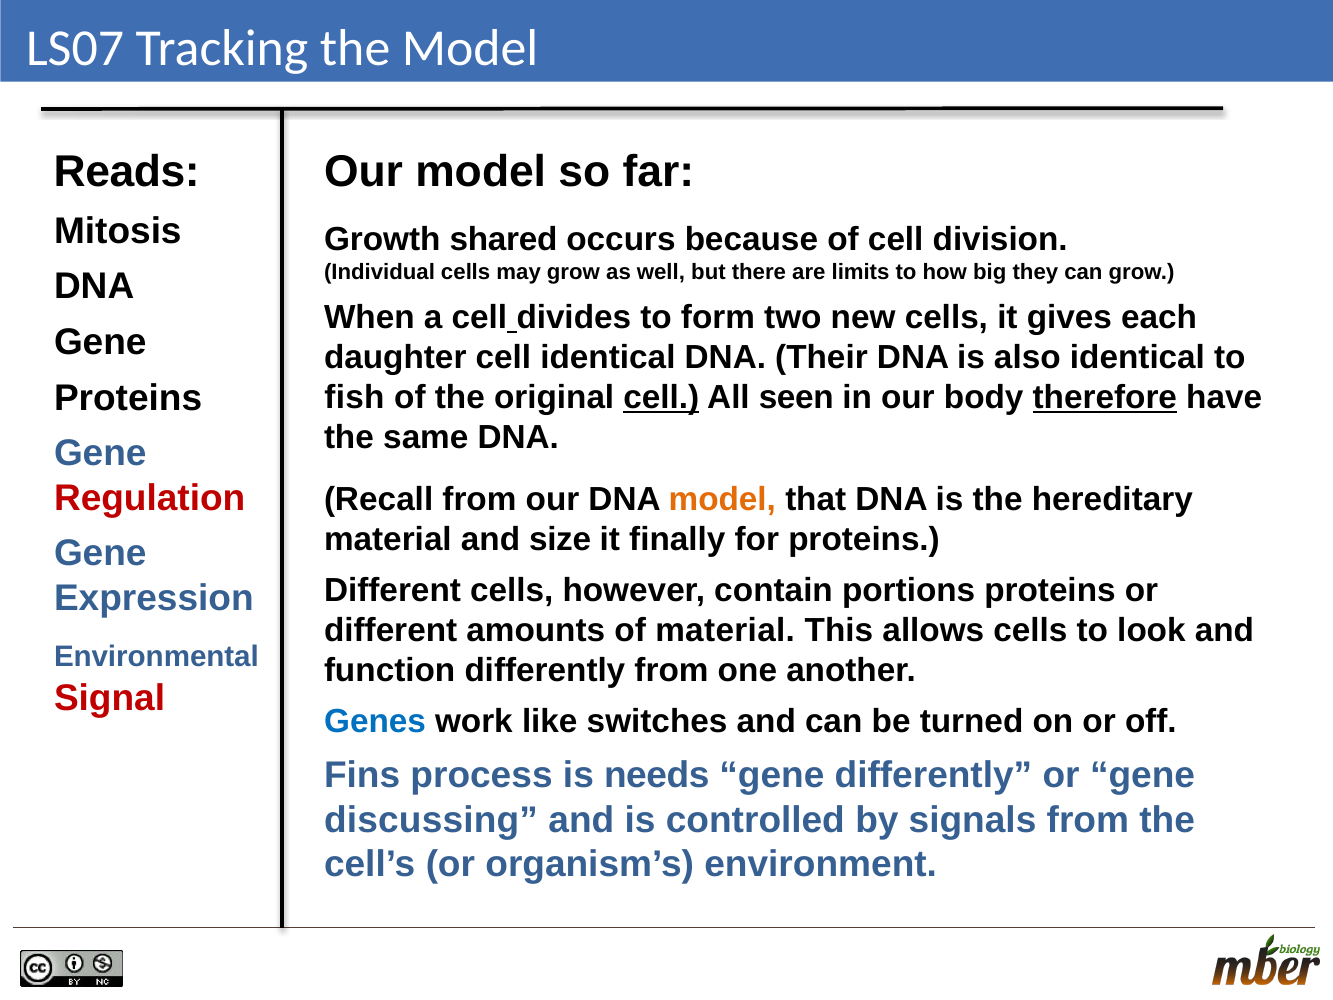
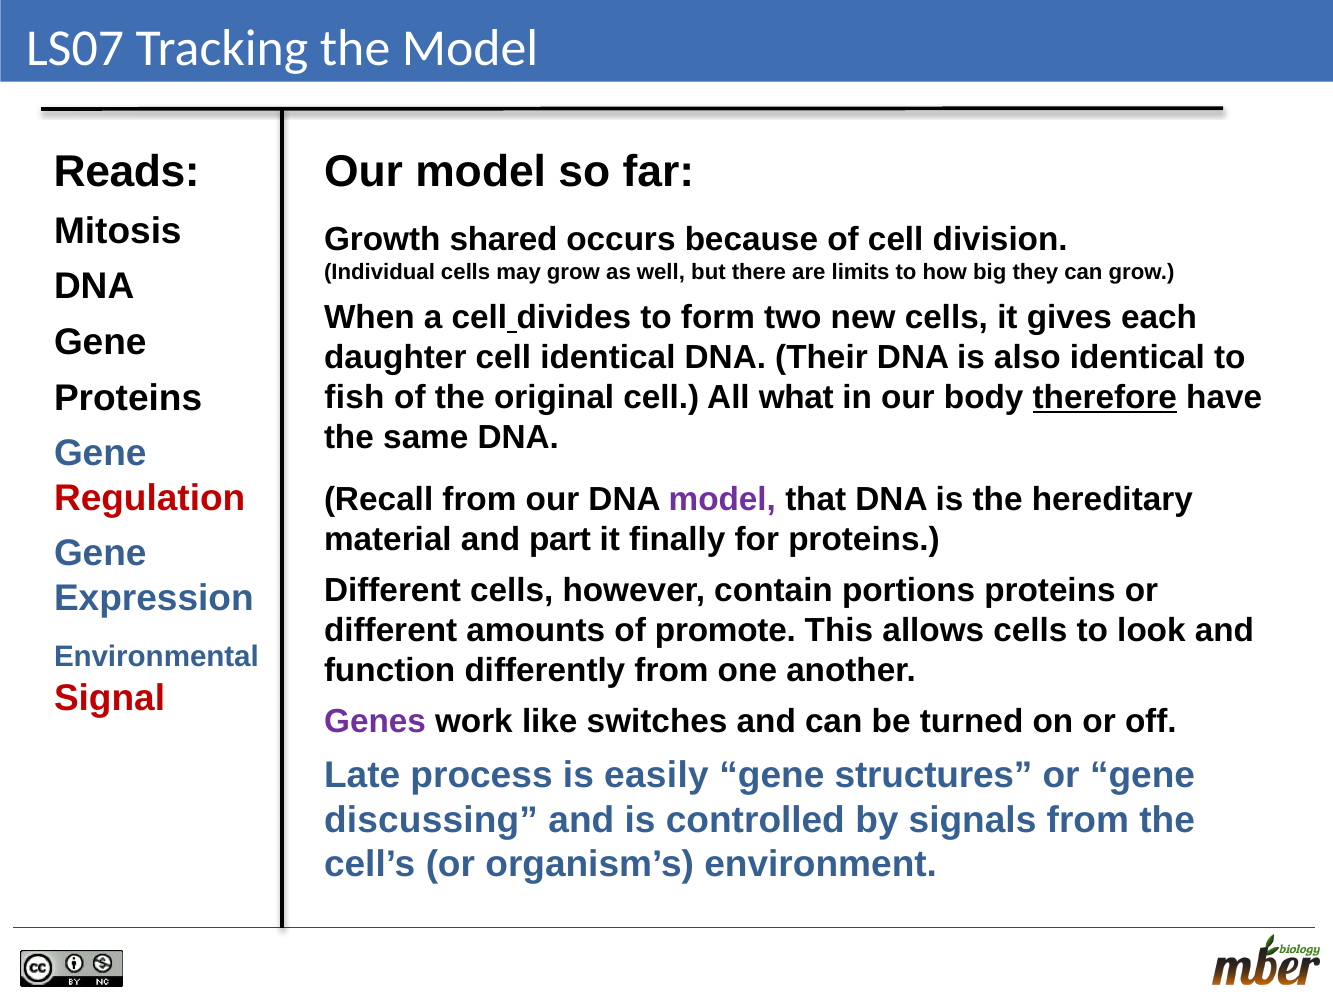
cell underline: present -> none (661, 397)
seen: seen -> what (796, 397)
model colour: orange -> purple (722, 499)
size: size -> part (560, 539)
of material: material -> promote (725, 630)
Genes colour: blue -> purple (375, 722)
Fins: Fins -> Late (362, 775)
needs: needs -> easily (656, 775)
gene differently: differently -> structures (934, 775)
